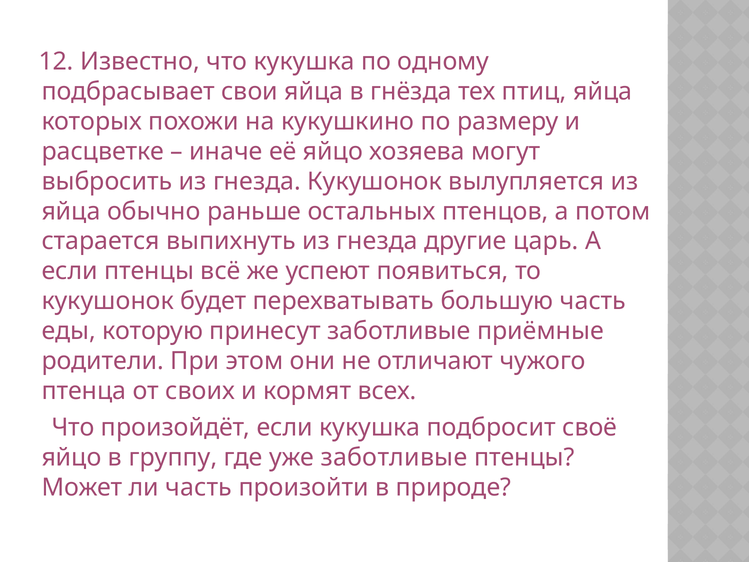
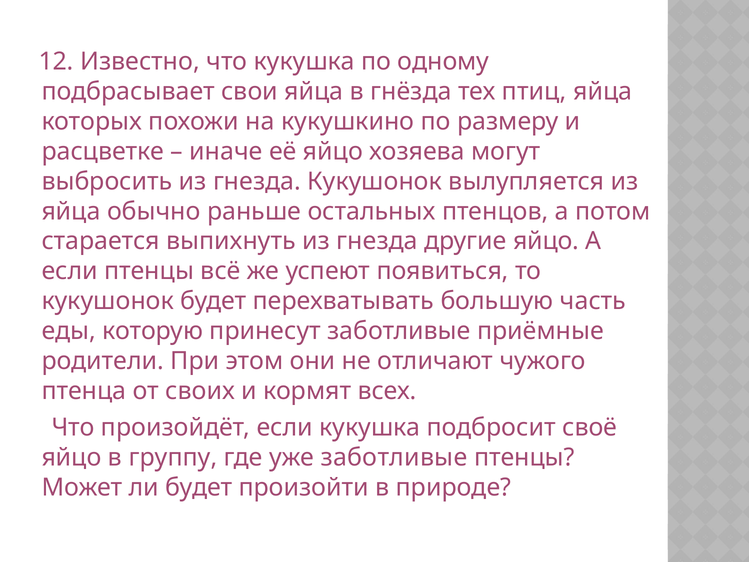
другие царь: царь -> яйцо (546, 241)
ли часть: часть -> будет (199, 487)
